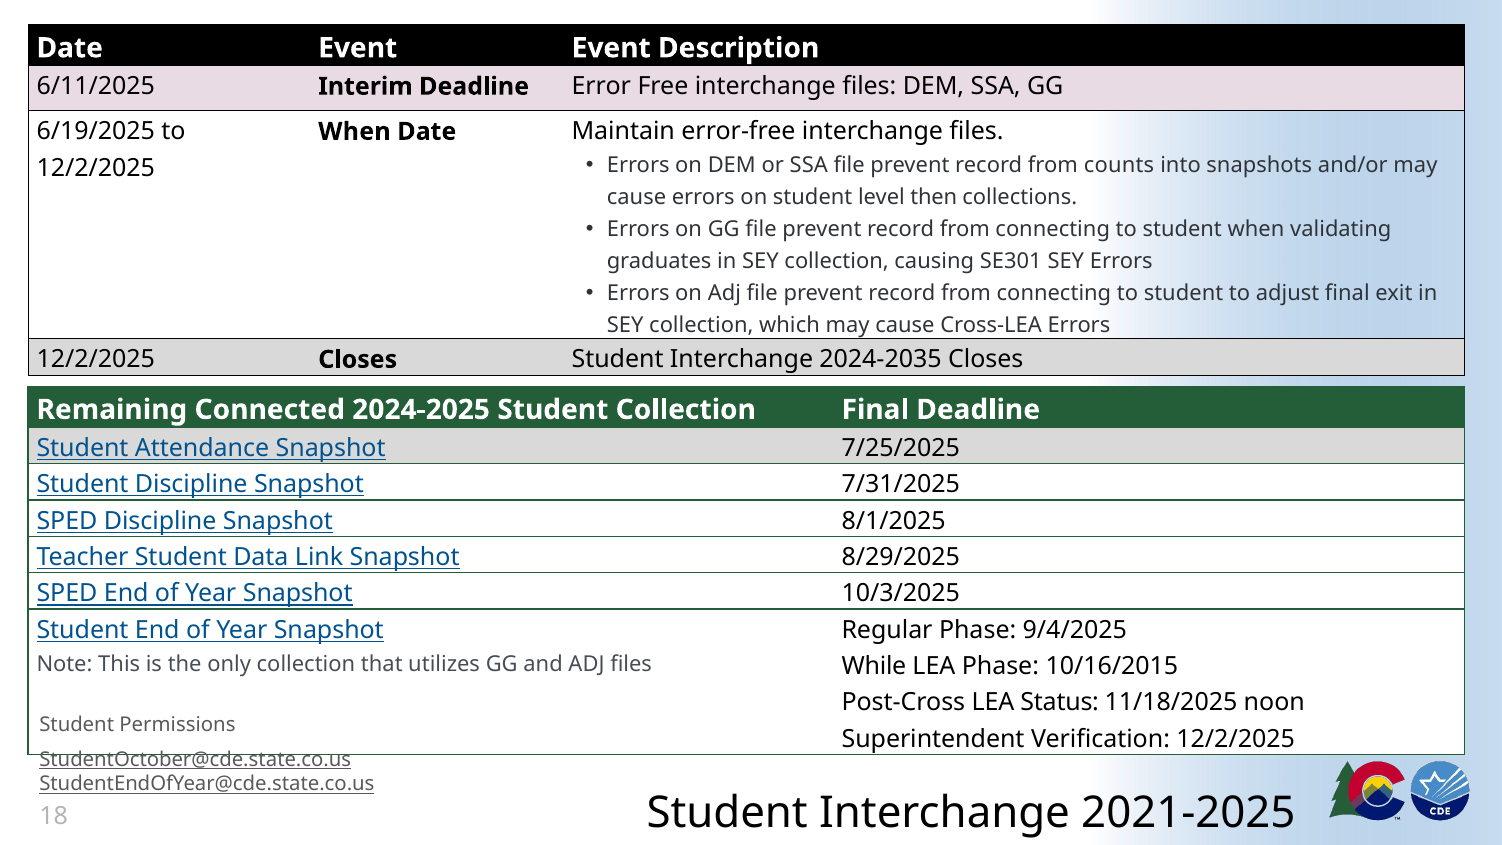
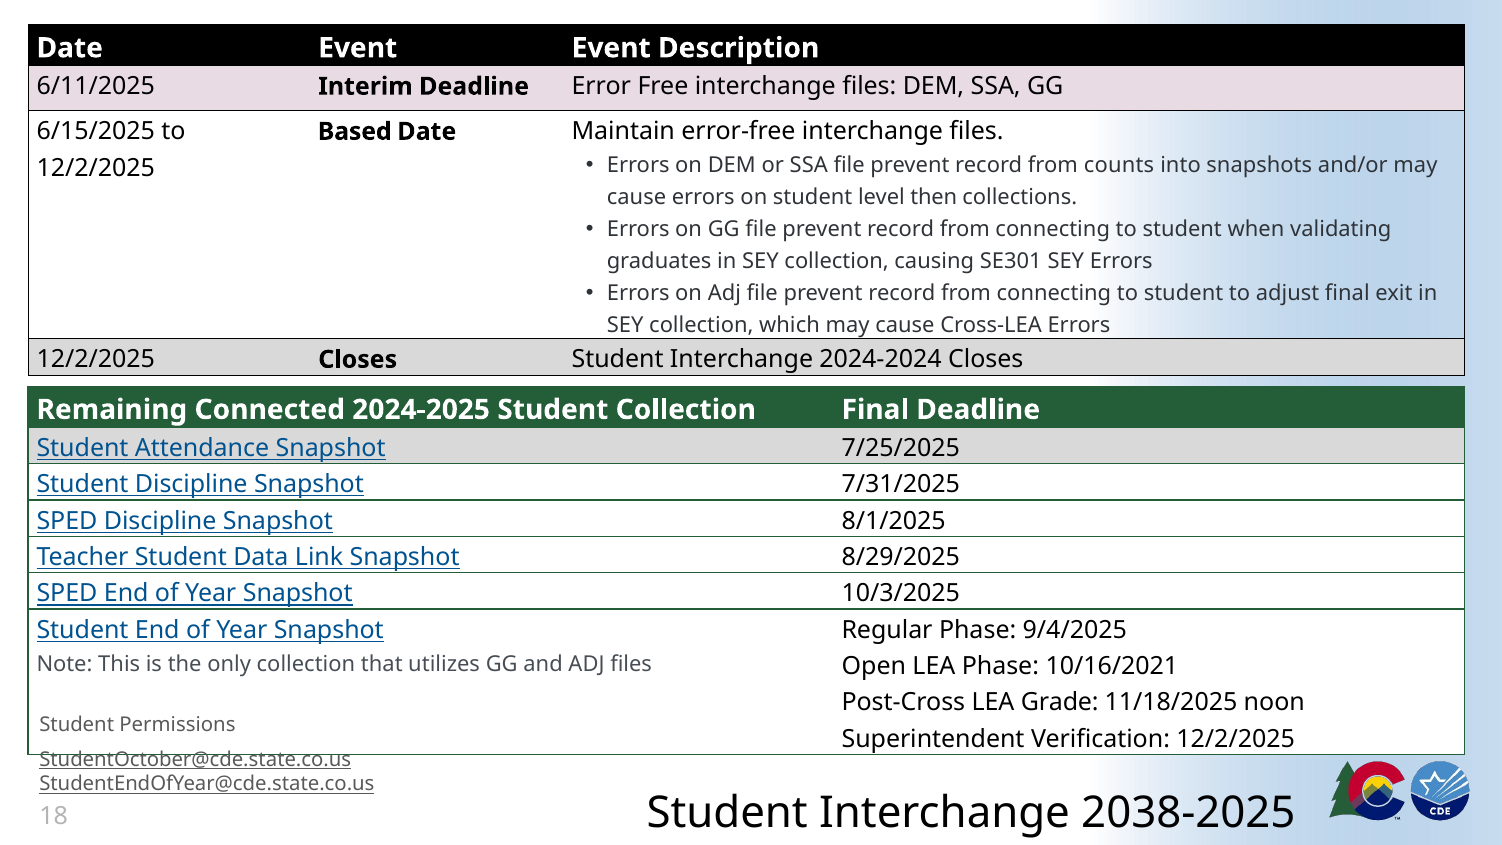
6/19/2025: 6/19/2025 -> 6/15/2025 (96, 131)
When: When -> Based (355, 131)
2024-2035: 2024-2035 -> 2024-2024 (881, 359)
While: While -> Open (874, 666)
10/16/2015: 10/16/2015 -> 10/16/2021 (1112, 666)
Status: Status -> Grade (1060, 702)
2021-2025: 2021-2025 -> 2038-2025 (1188, 813)
